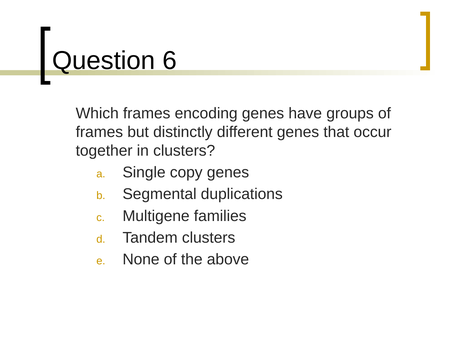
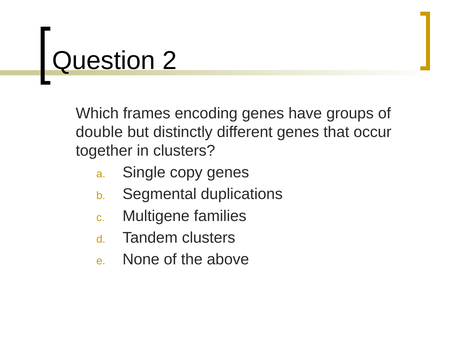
6: 6 -> 2 (170, 61)
frames: frames -> double (99, 132)
